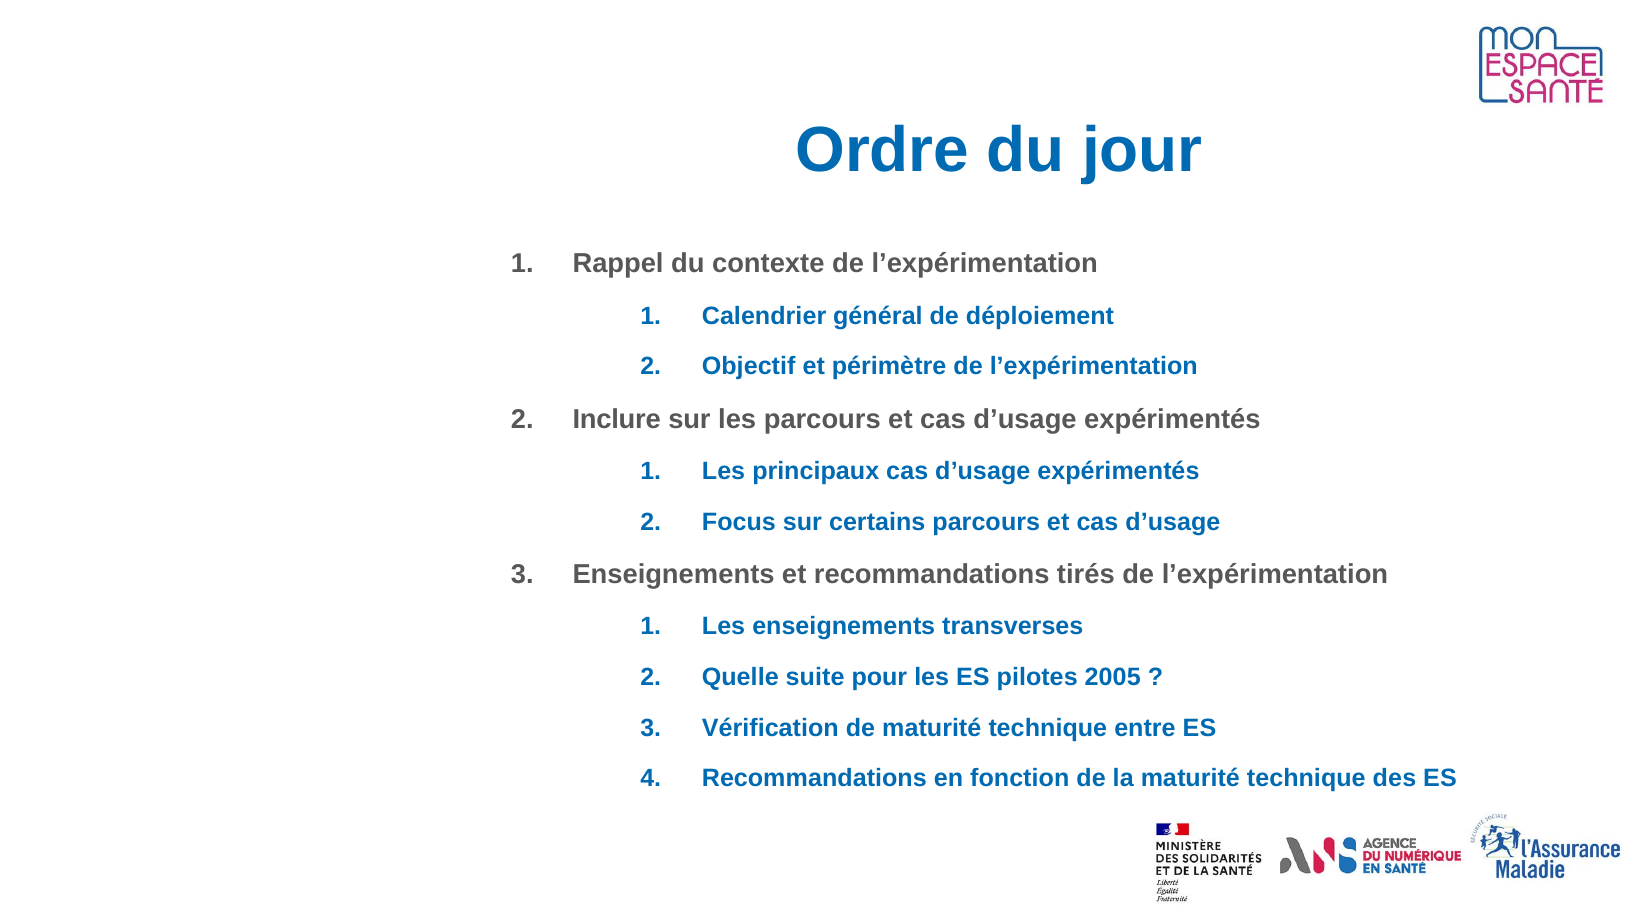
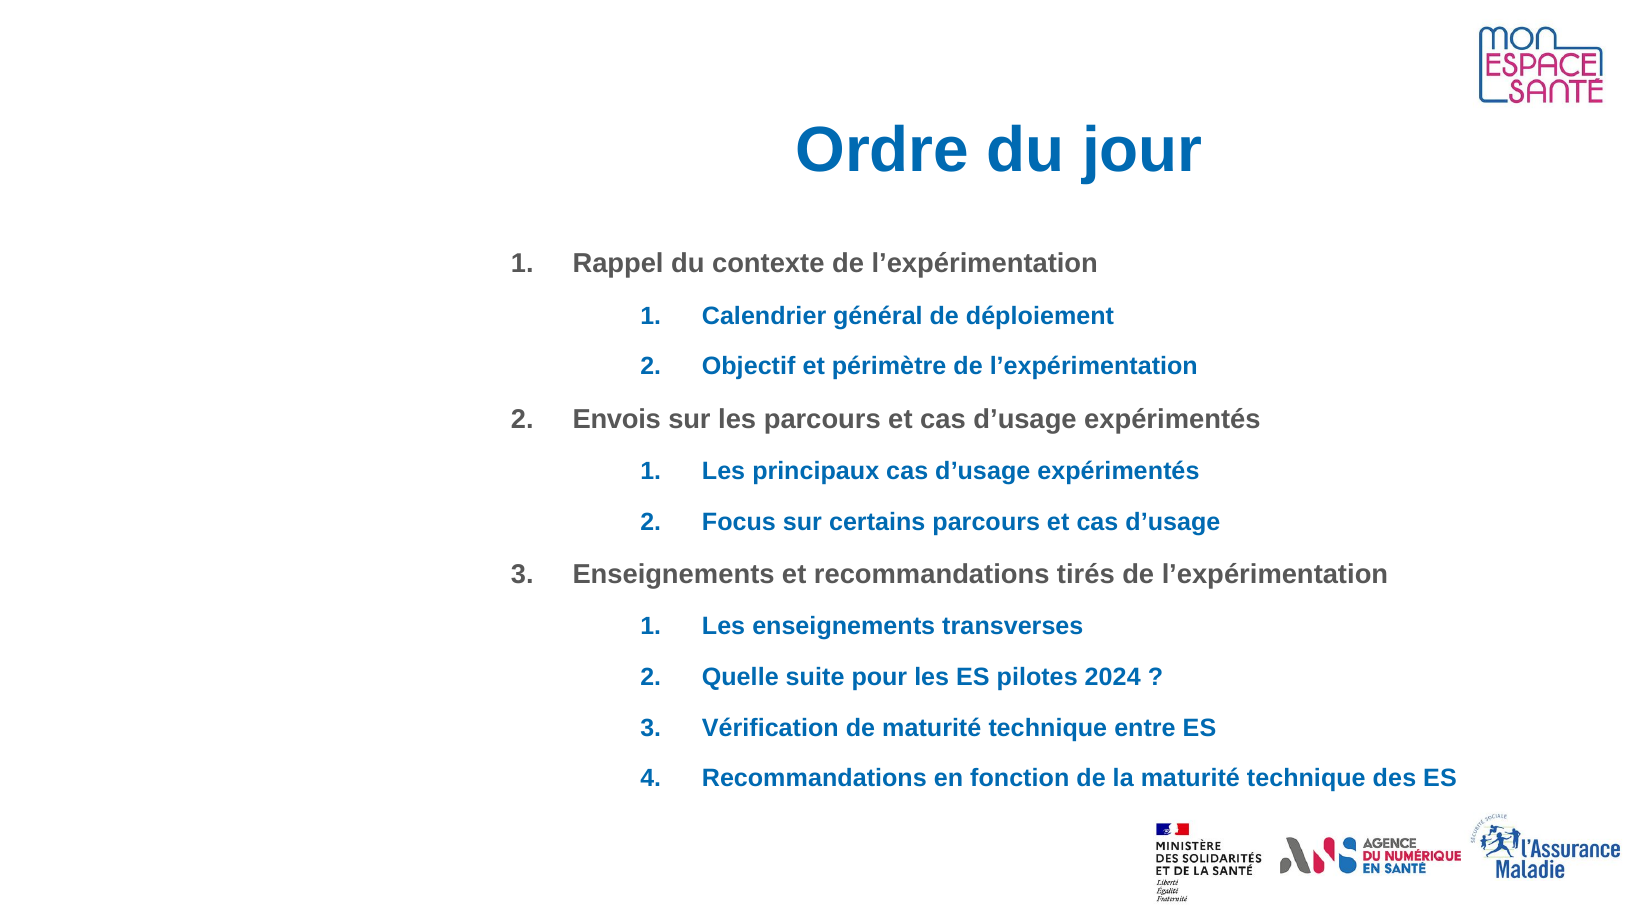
Inclure: Inclure -> Envois (617, 419)
2005: 2005 -> 2024 (1113, 677)
